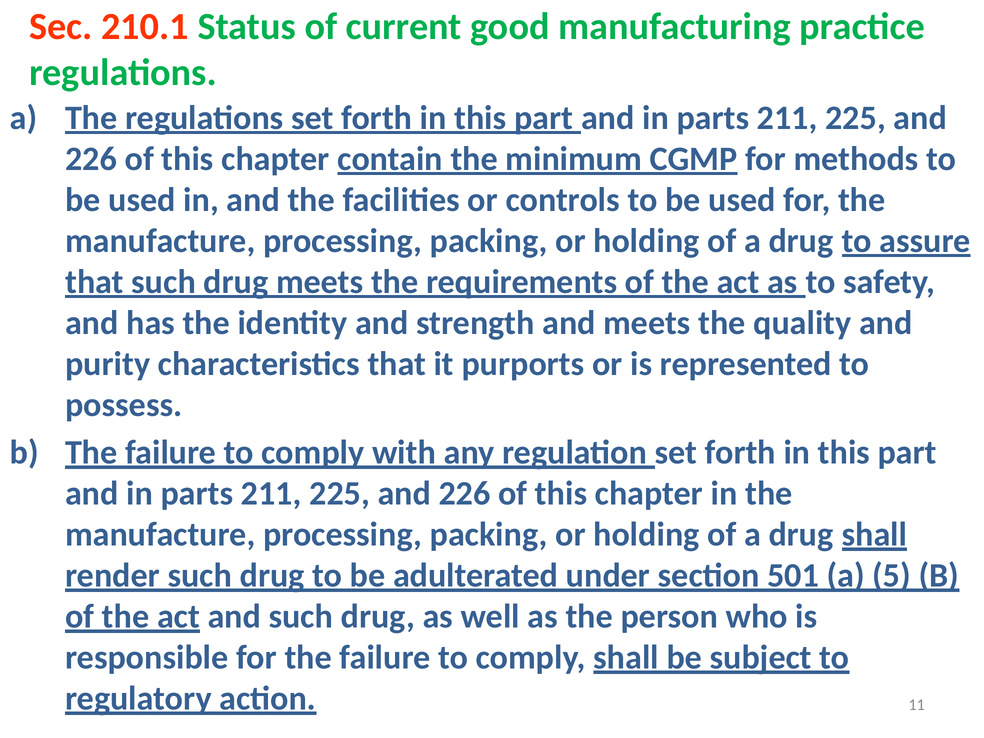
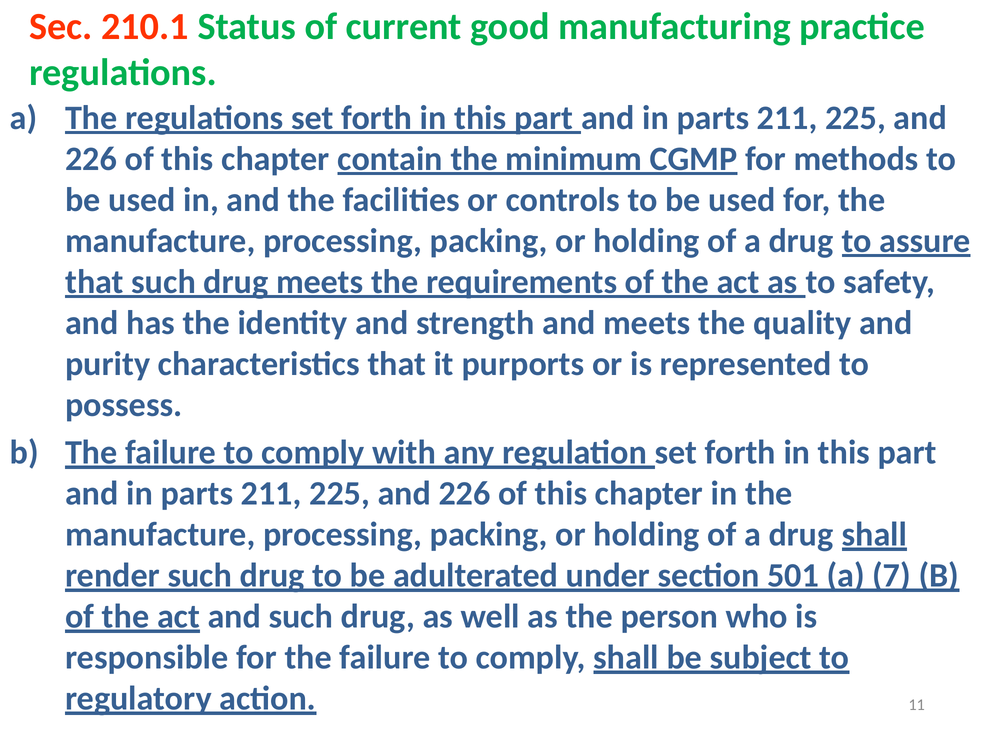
5: 5 -> 7 (892, 576)
